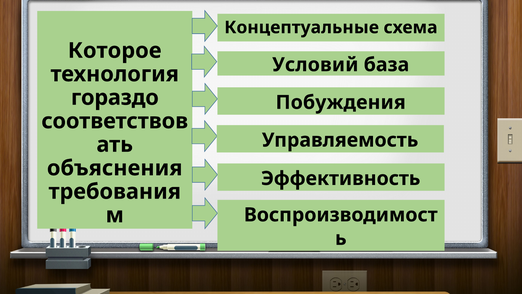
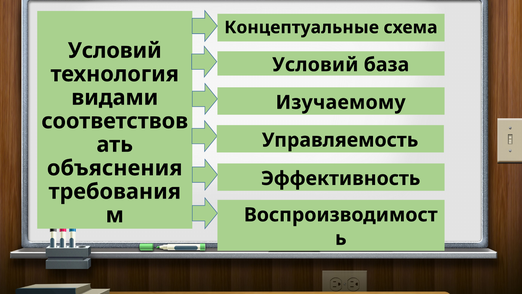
Которое: Которое -> Условий (115, 51)
гораздо: гораздо -> видами (115, 97)
Побуждения: Побуждения -> Изучаемому (341, 102)
